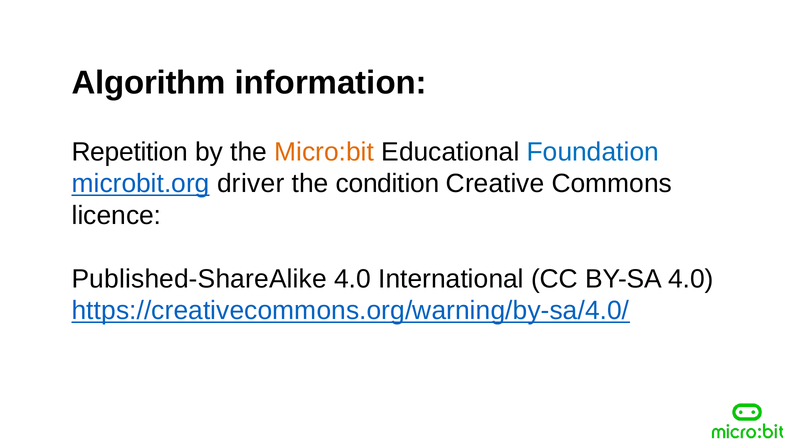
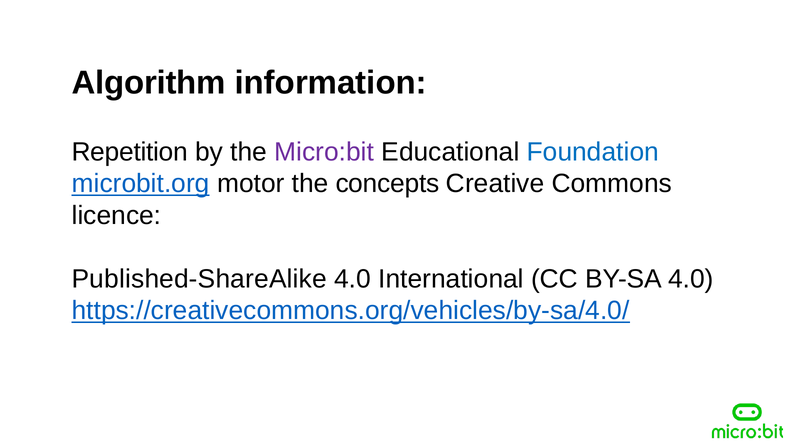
Micro:bit colour: orange -> purple (324, 152)
driver: driver -> motor (251, 183)
condition: condition -> concepts (387, 183)
https://creativecommons.org/warning/by-sa/4.0/: https://creativecommons.org/warning/by-sa/4.0/ -> https://creativecommons.org/vehicles/by-sa/4.0/ (351, 310)
